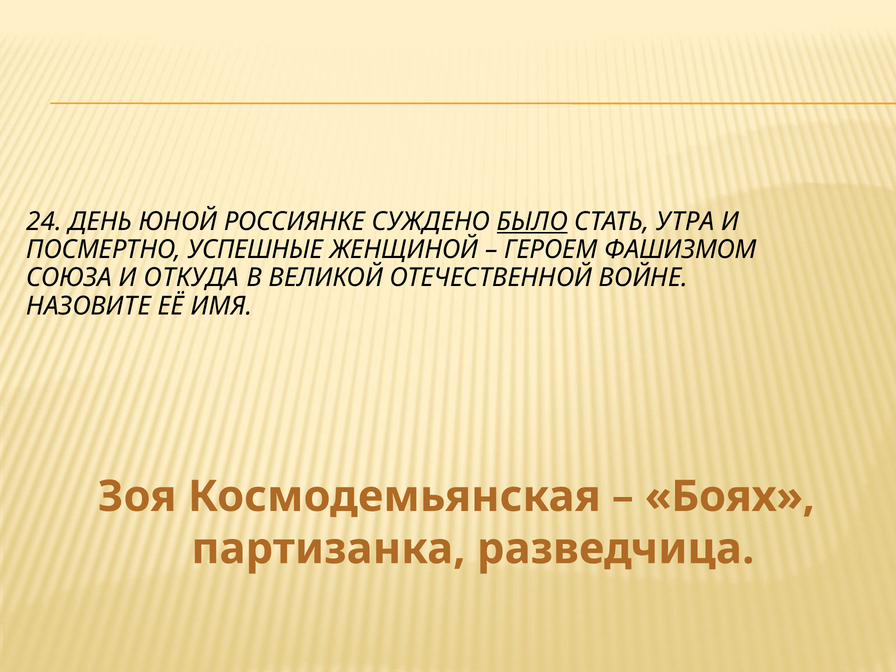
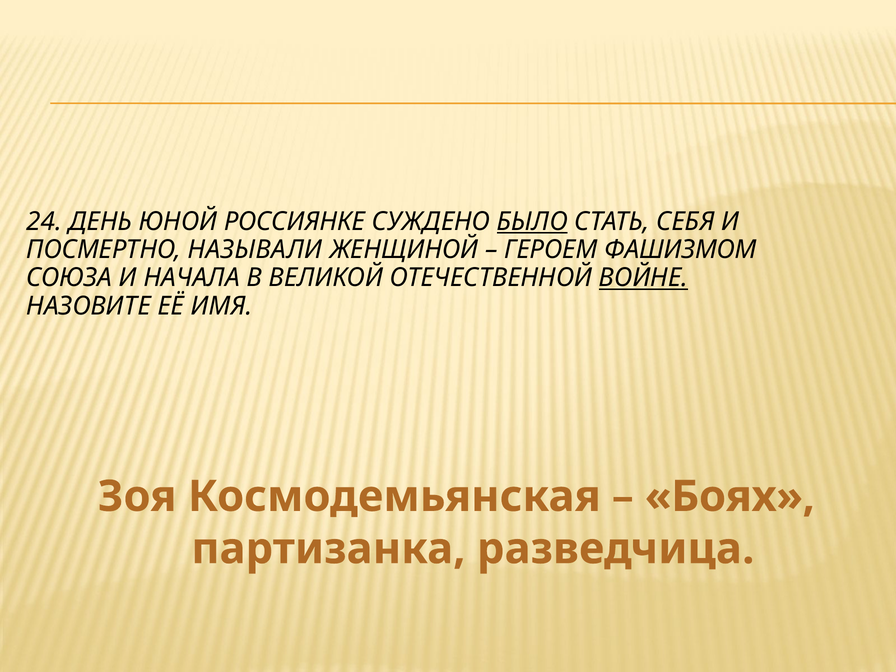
УТРА: УТРА -> СЕБЯ (685, 221)
УСПЕШНЫЕ: УСПЕШНЫЕ -> НАЗЫВАЛИ (255, 250)
ОТКУДА: ОТКУДА -> НАЧАЛА (192, 278)
ВОЙНЕ underline: none -> present (644, 278)
